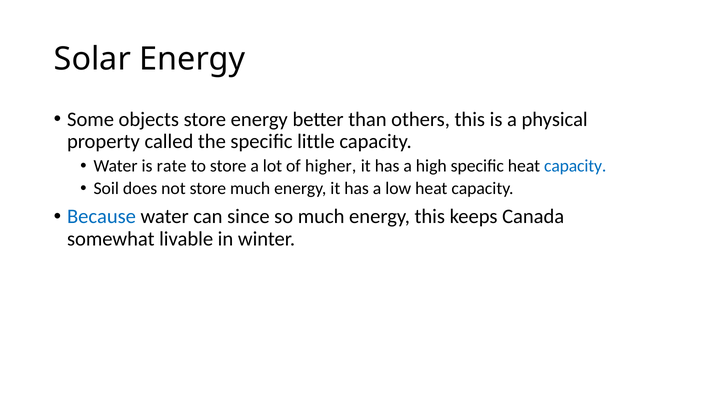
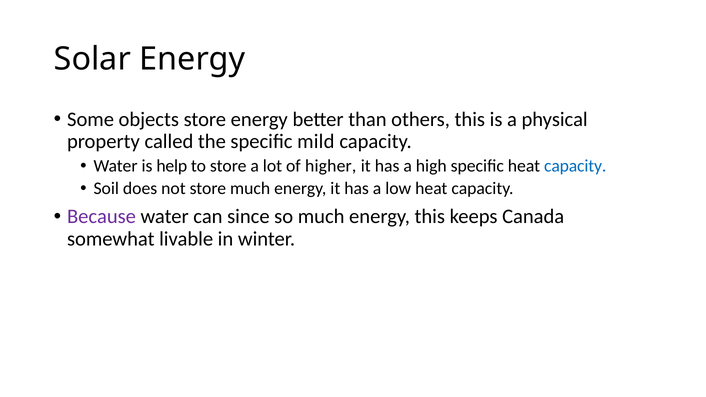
little: little -> mild (316, 142)
rate: rate -> help (172, 166)
Because colour: blue -> purple (101, 217)
